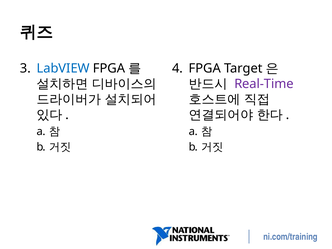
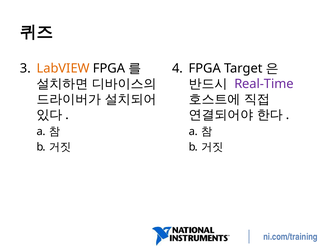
LabVIEW colour: blue -> orange (63, 68)
